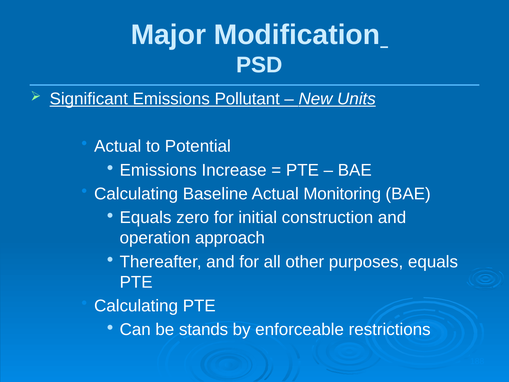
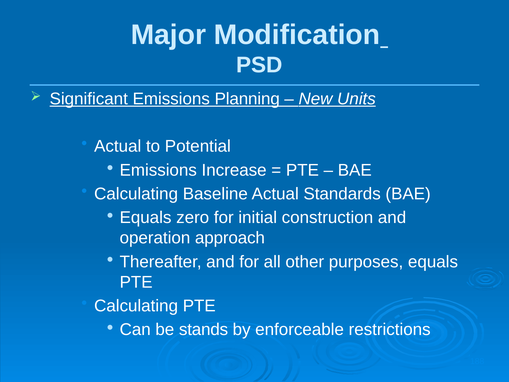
Pollutant: Pollutant -> Planning (247, 99)
Monitoring: Monitoring -> Standards (342, 194)
